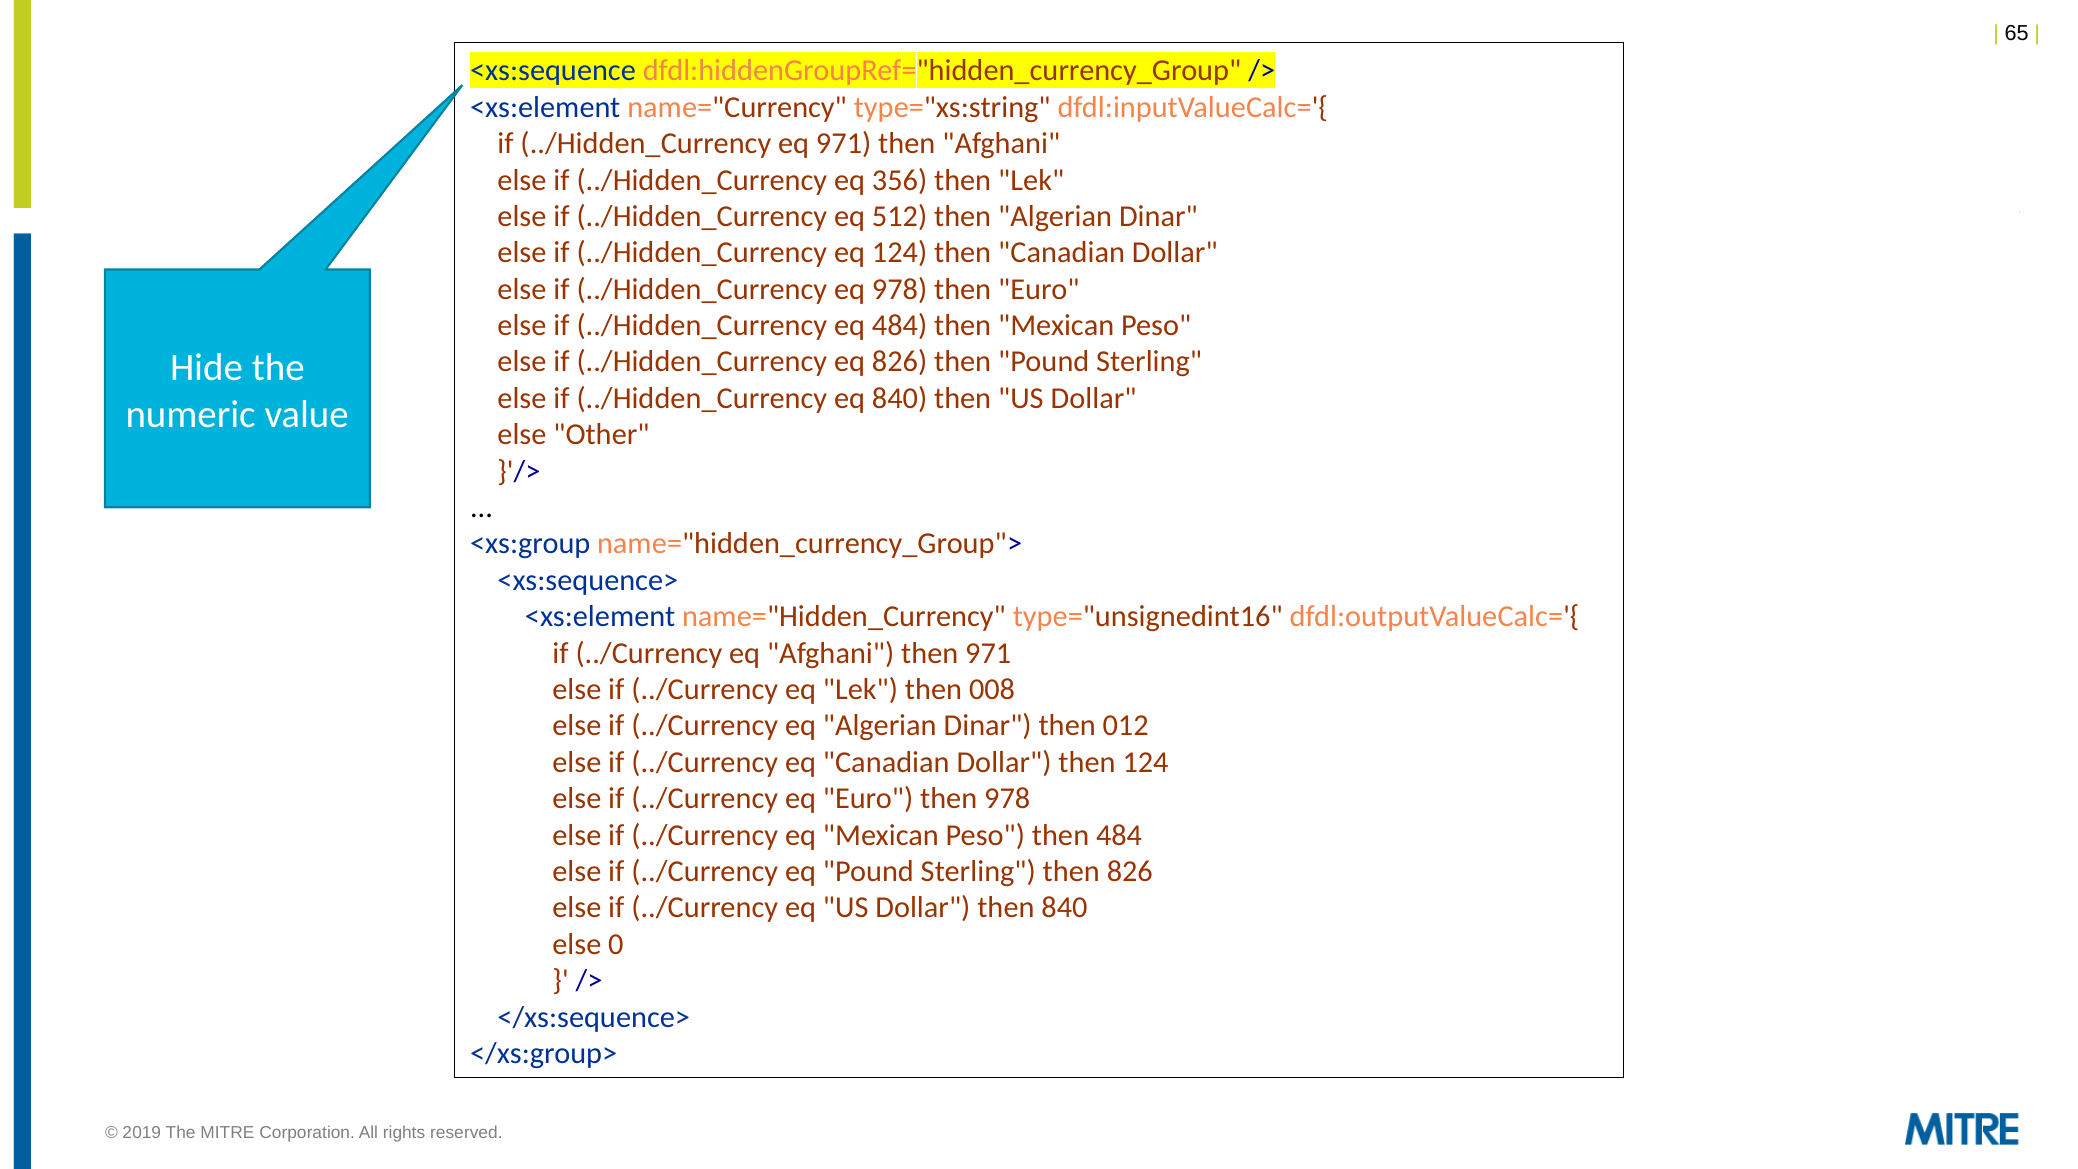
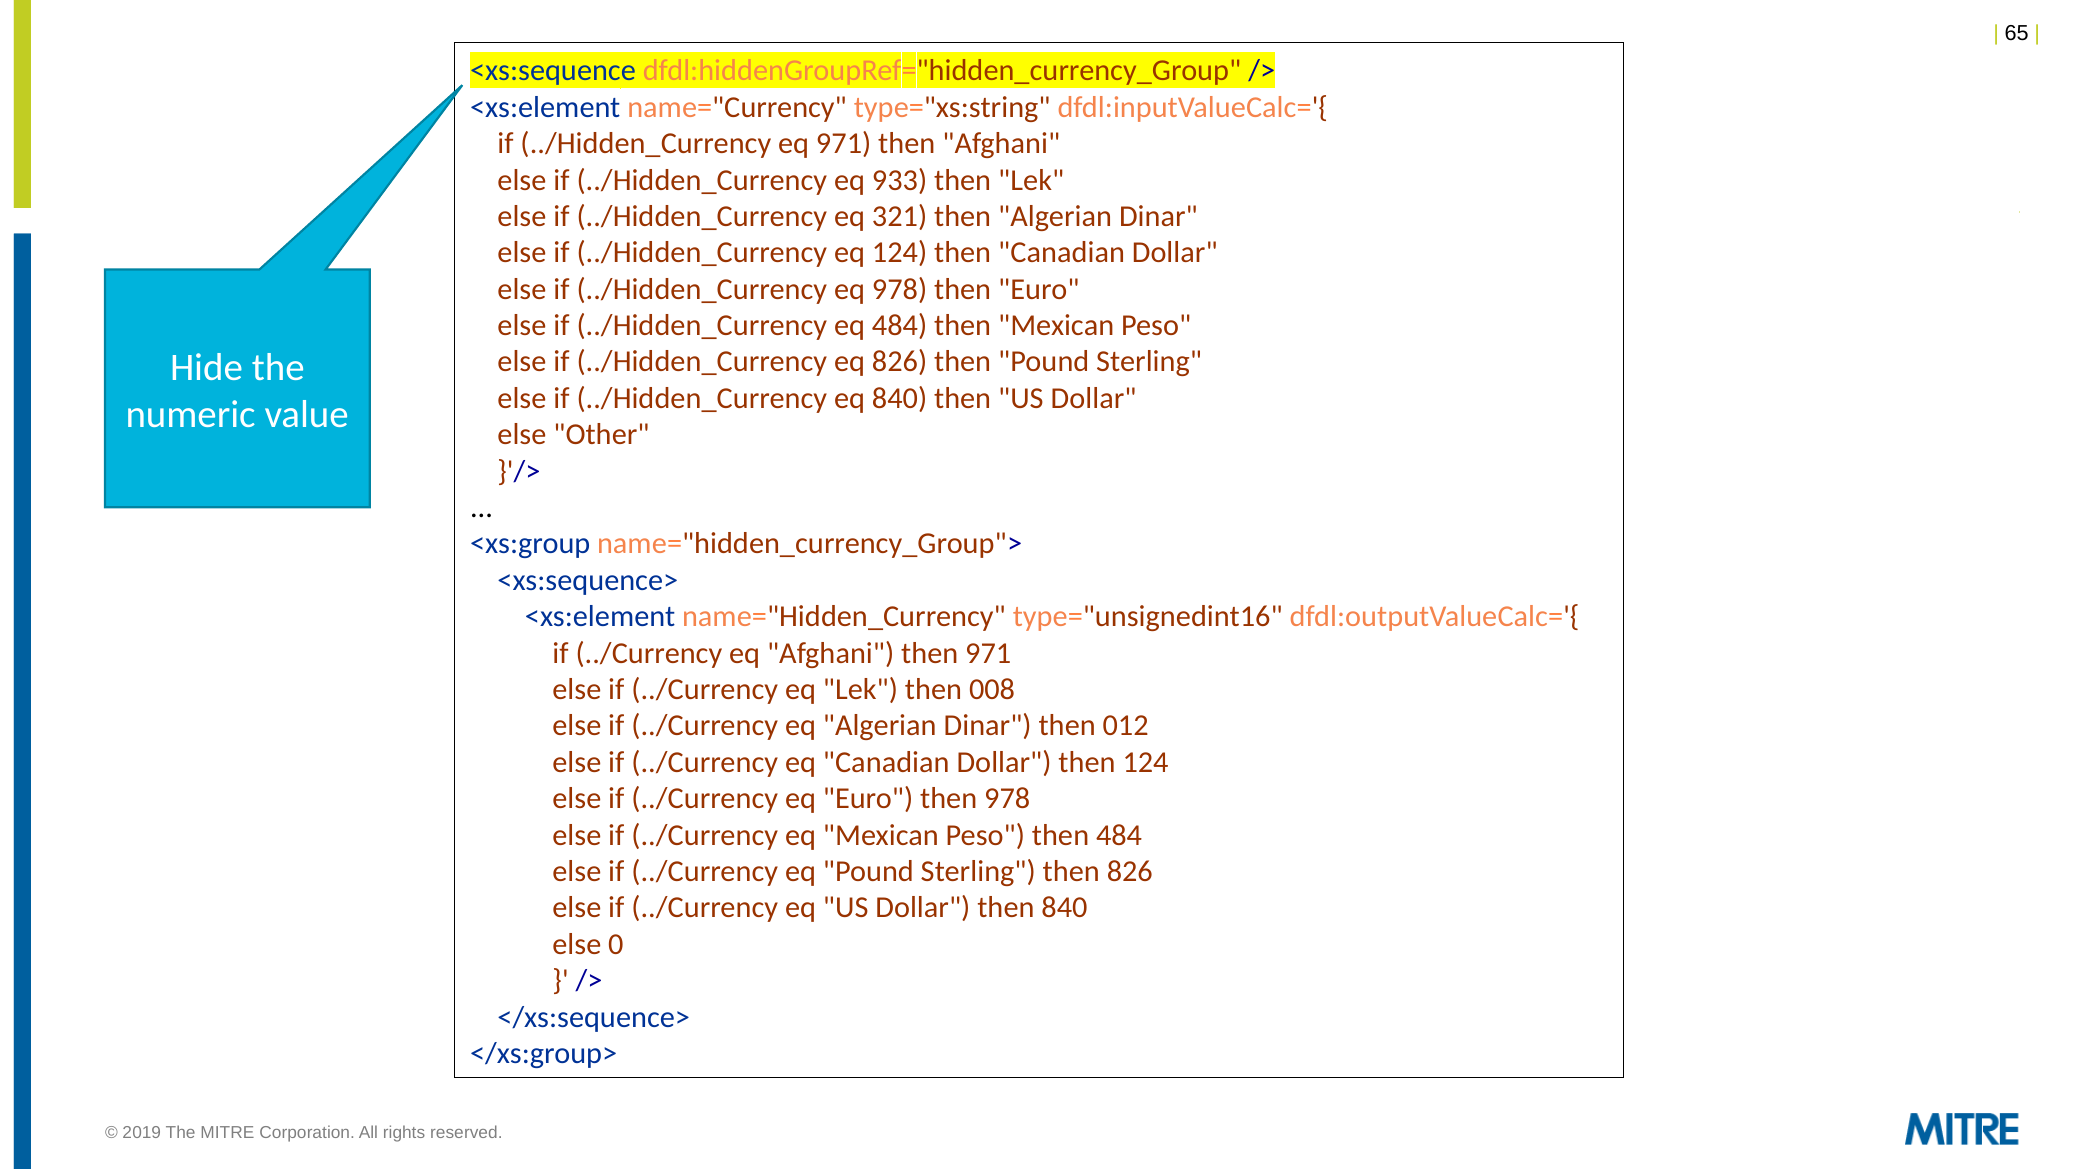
356: 356 -> 933 (900, 180)
512: 512 -> 321 (900, 216)
